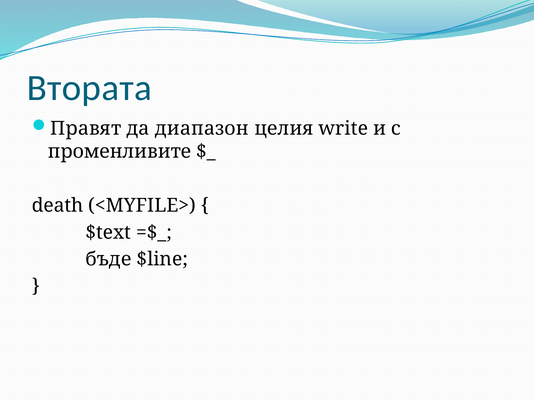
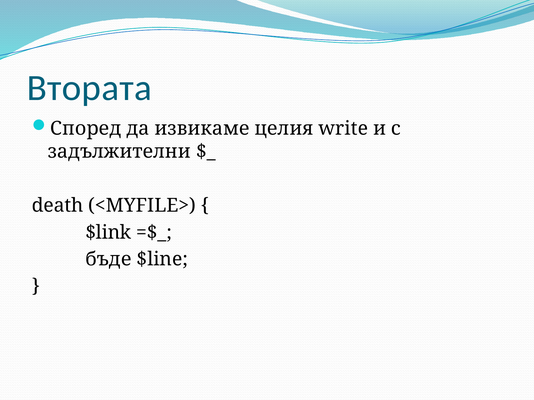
Правят: Правят -> Според (86, 129)
диапазон: диапазон -> извикаме (202, 129)
променливите: променливите -> задължителни (119, 152)
$text: $text -> $link (108, 233)
